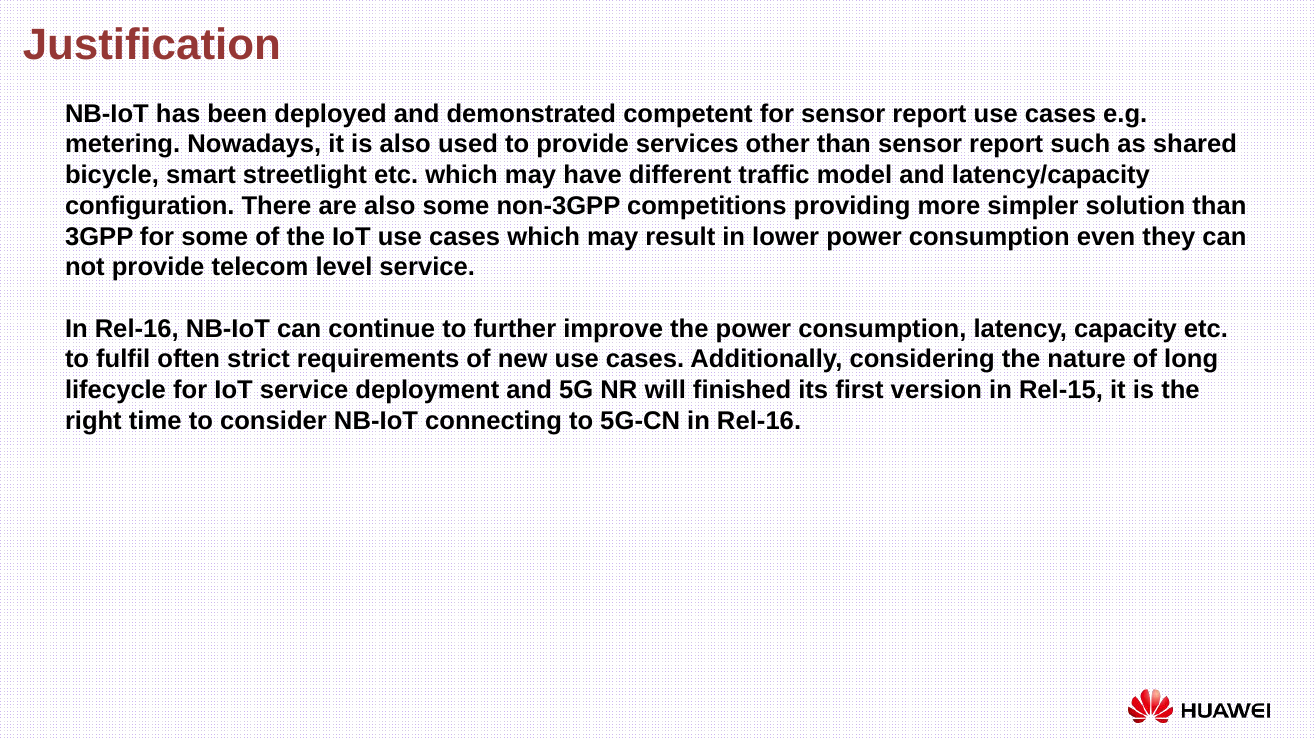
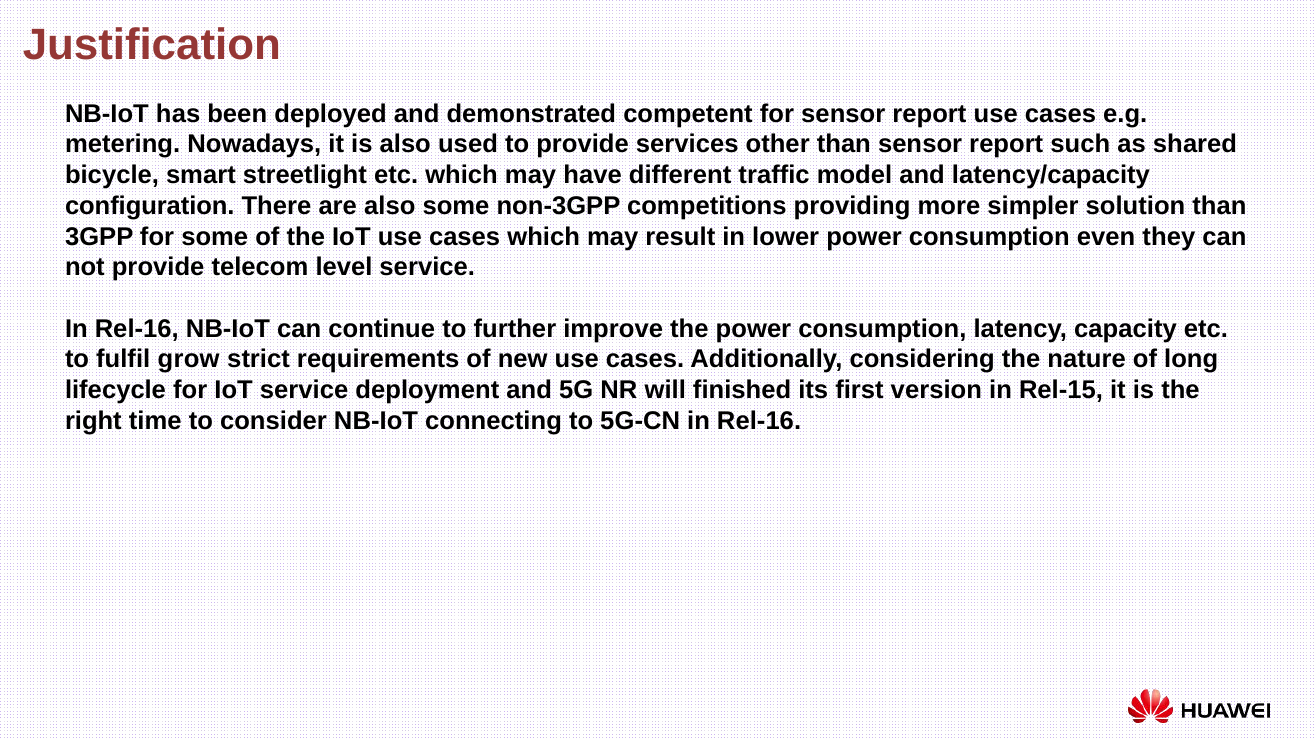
often: often -> grow (189, 360)
